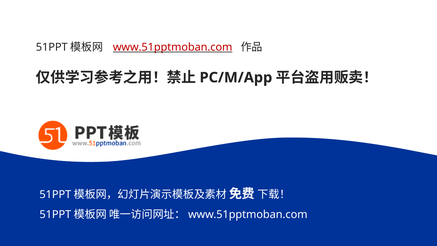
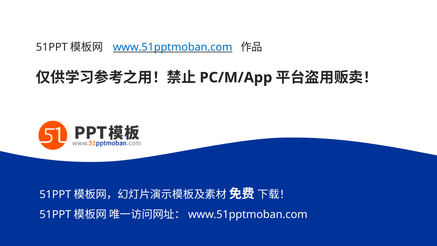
www.51pptmoban.com colour: red -> blue (173, 47)
